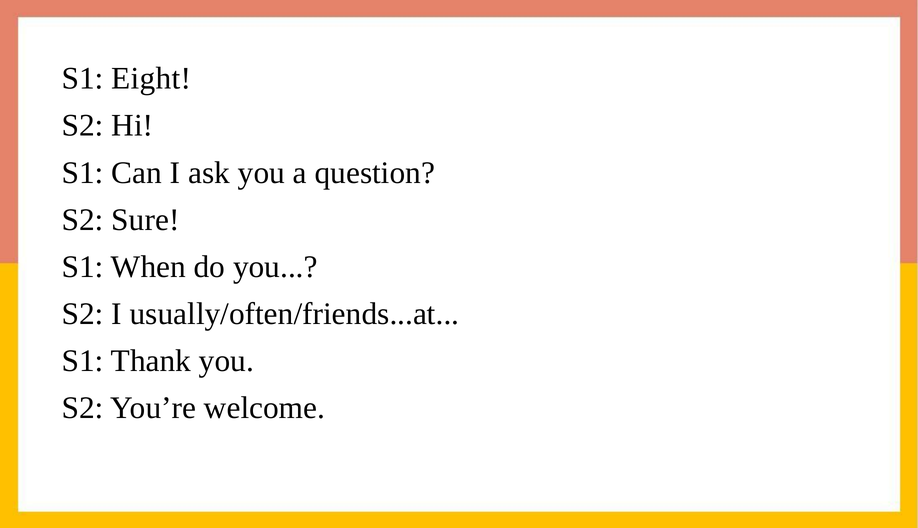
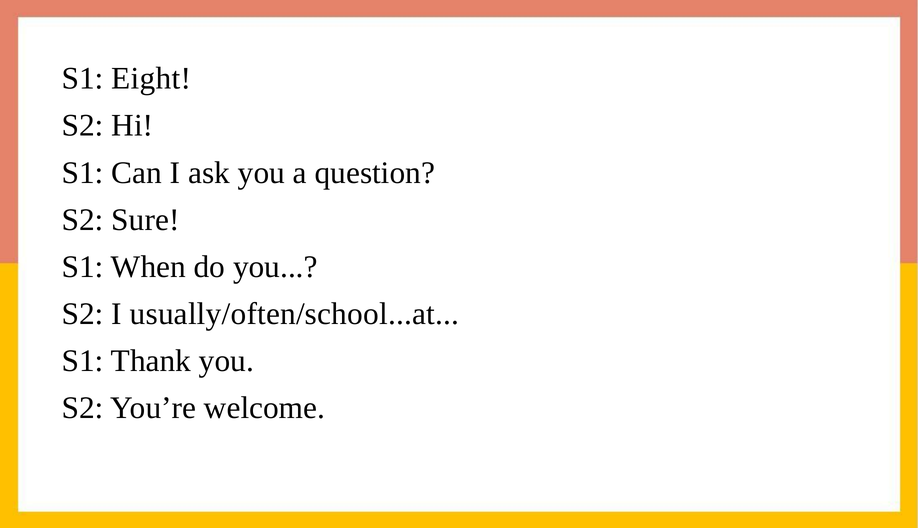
usually/often/friends...at: usually/often/friends...at -> usually/often/school...at (294, 314)
